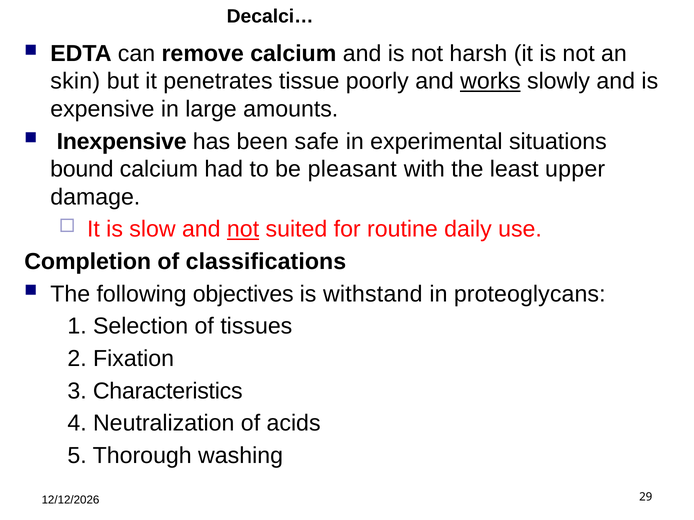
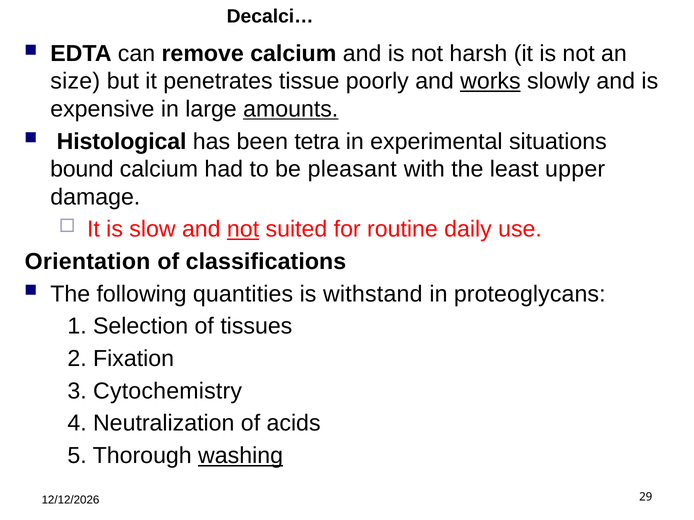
skin: skin -> size (75, 81)
amounts underline: none -> present (291, 109)
Inexpensive: Inexpensive -> Histological (122, 142)
safe: safe -> tetra (317, 142)
Completion: Completion -> Orientation (88, 262)
objectives: objectives -> quantities (243, 294)
Characteristics: Characteristics -> Cytochemistry (168, 391)
washing underline: none -> present (241, 456)
